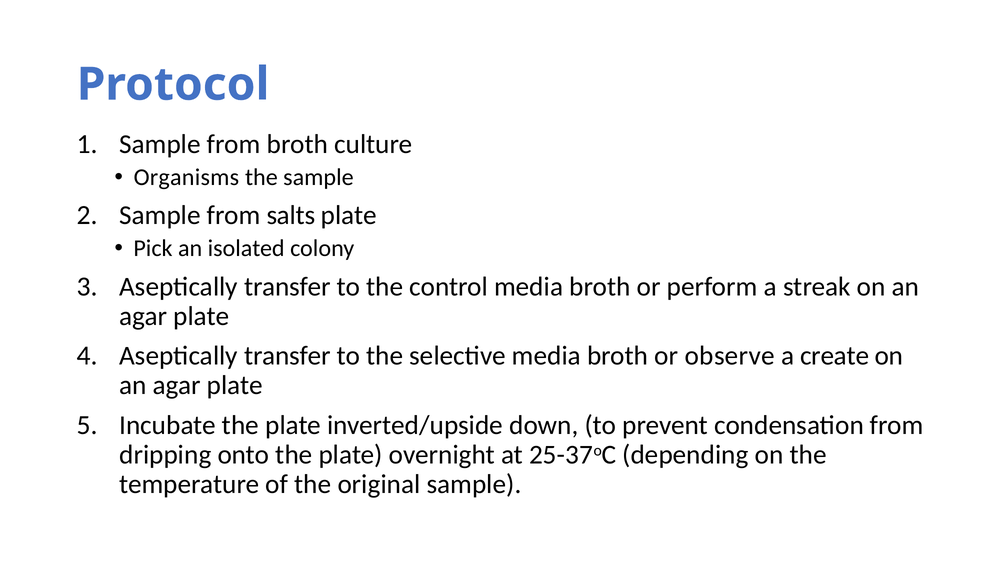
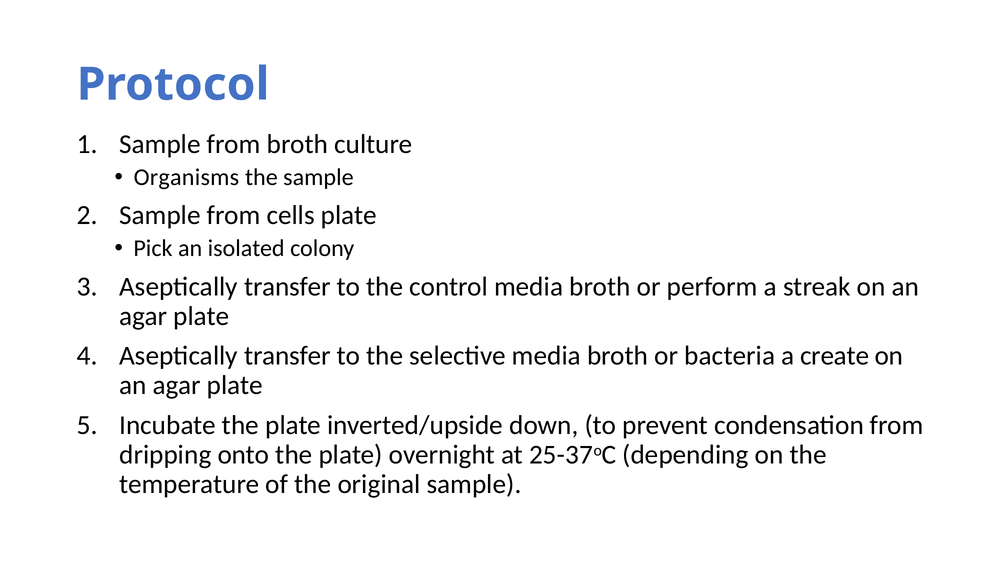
salts: salts -> cells (291, 216)
observe: observe -> bacteria (730, 356)
